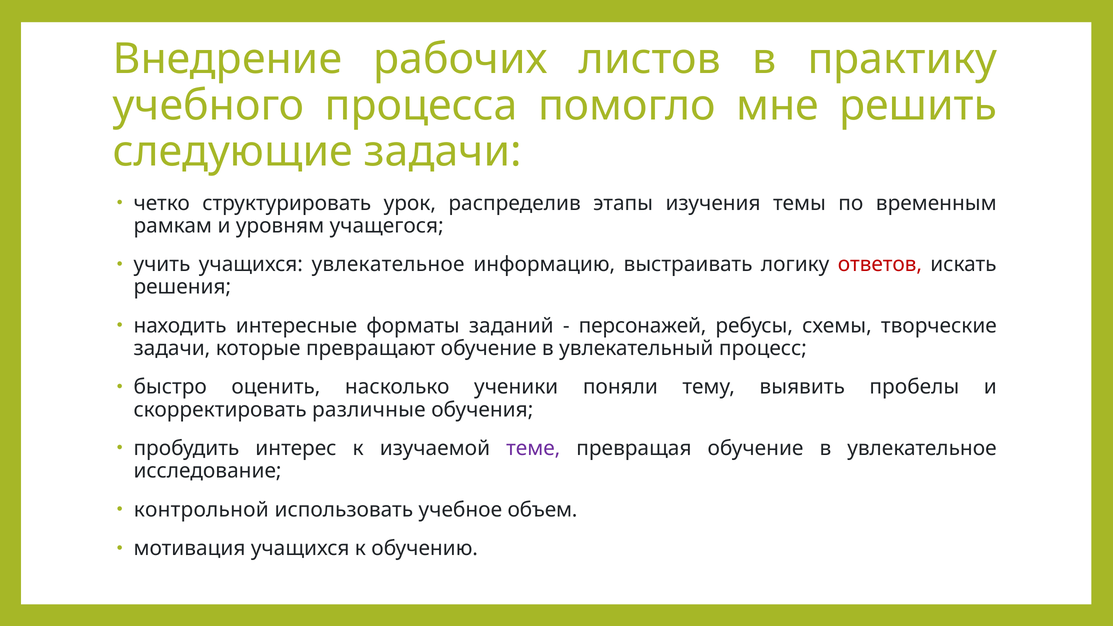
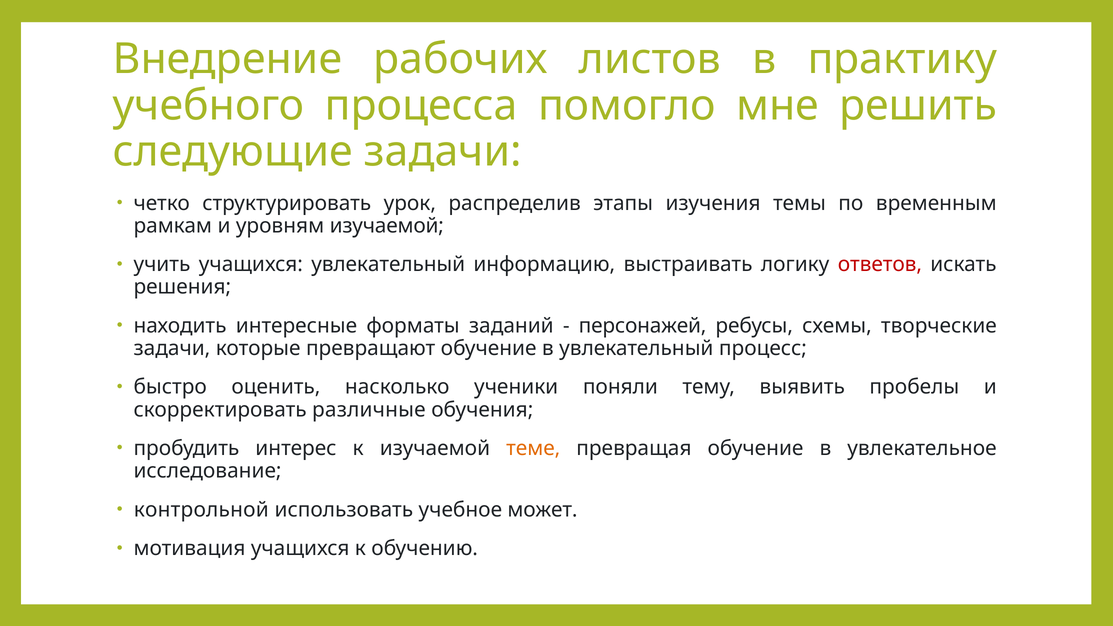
уровням учащегося: учащегося -> изучаемой (387, 226)
учащихся увлекательное: увлекательное -> увлекательный (388, 264)
теме colour: purple -> orange (533, 448)
объем: объем -> может (542, 510)
